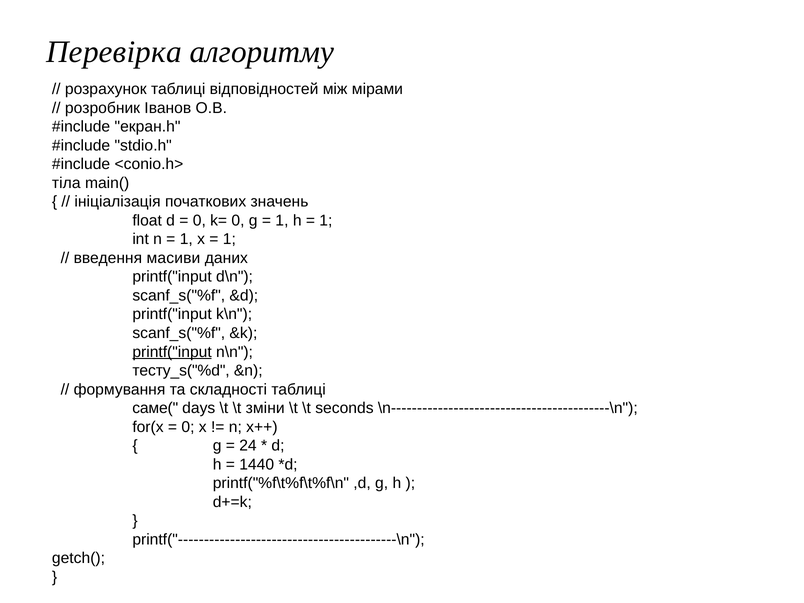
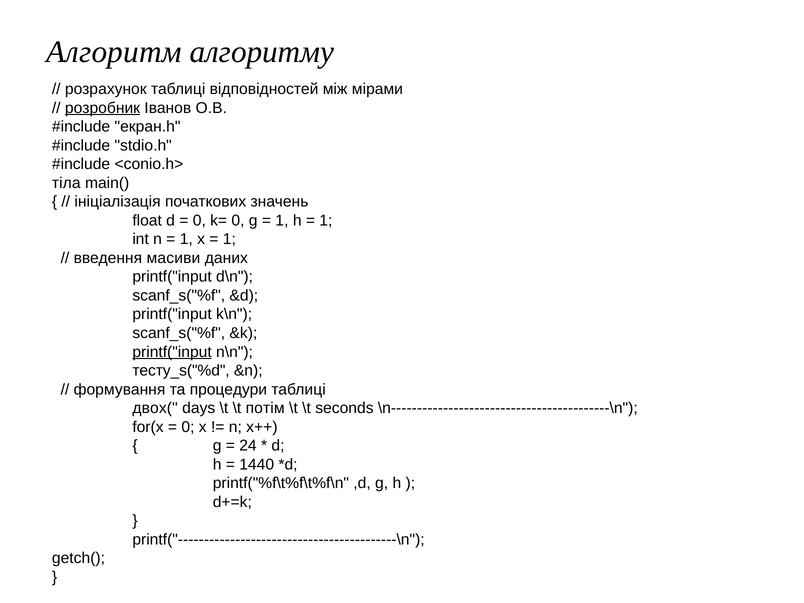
Перевірка: Перевірка -> Алгоритм (114, 52)
розробник underline: none -> present (103, 108)
складності: складності -> процедури (228, 389)
саме(: саме( -> двох( (155, 408)
зміни: зміни -> потім (265, 408)
